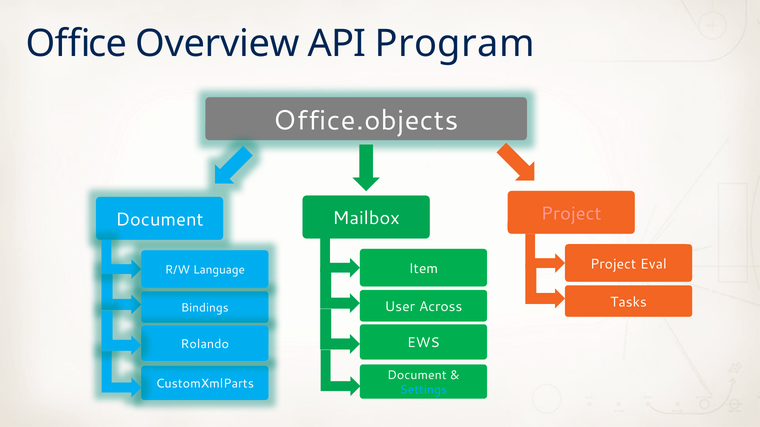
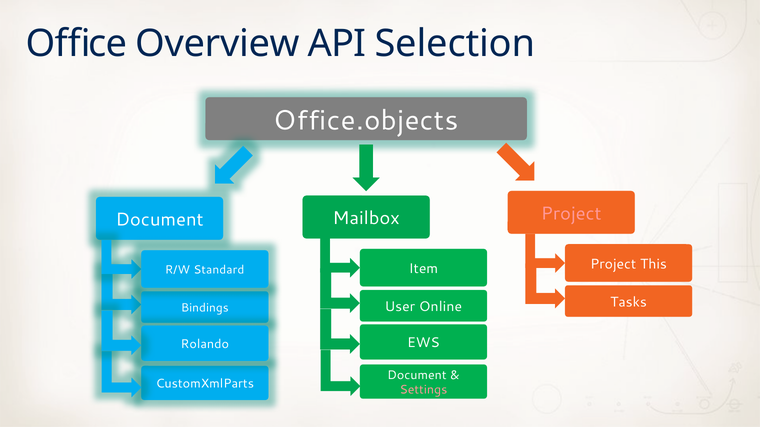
Program: Program -> Selection (455, 44)
Eval: Eval -> This (653, 264)
Language: Language -> Standard (219, 270)
Across: Across -> Online (441, 307)
Settings colour: light blue -> pink (423, 390)
